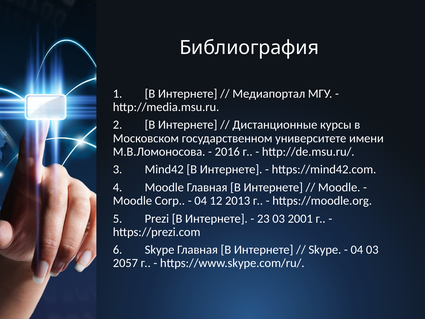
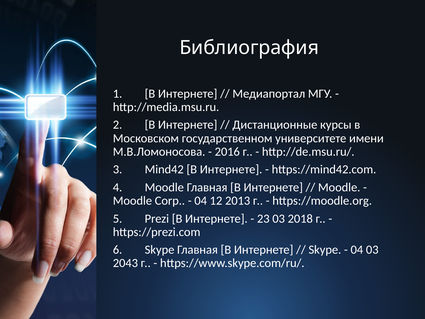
2001: 2001 -> 2018 (300, 218)
2057: 2057 -> 2043 (125, 263)
